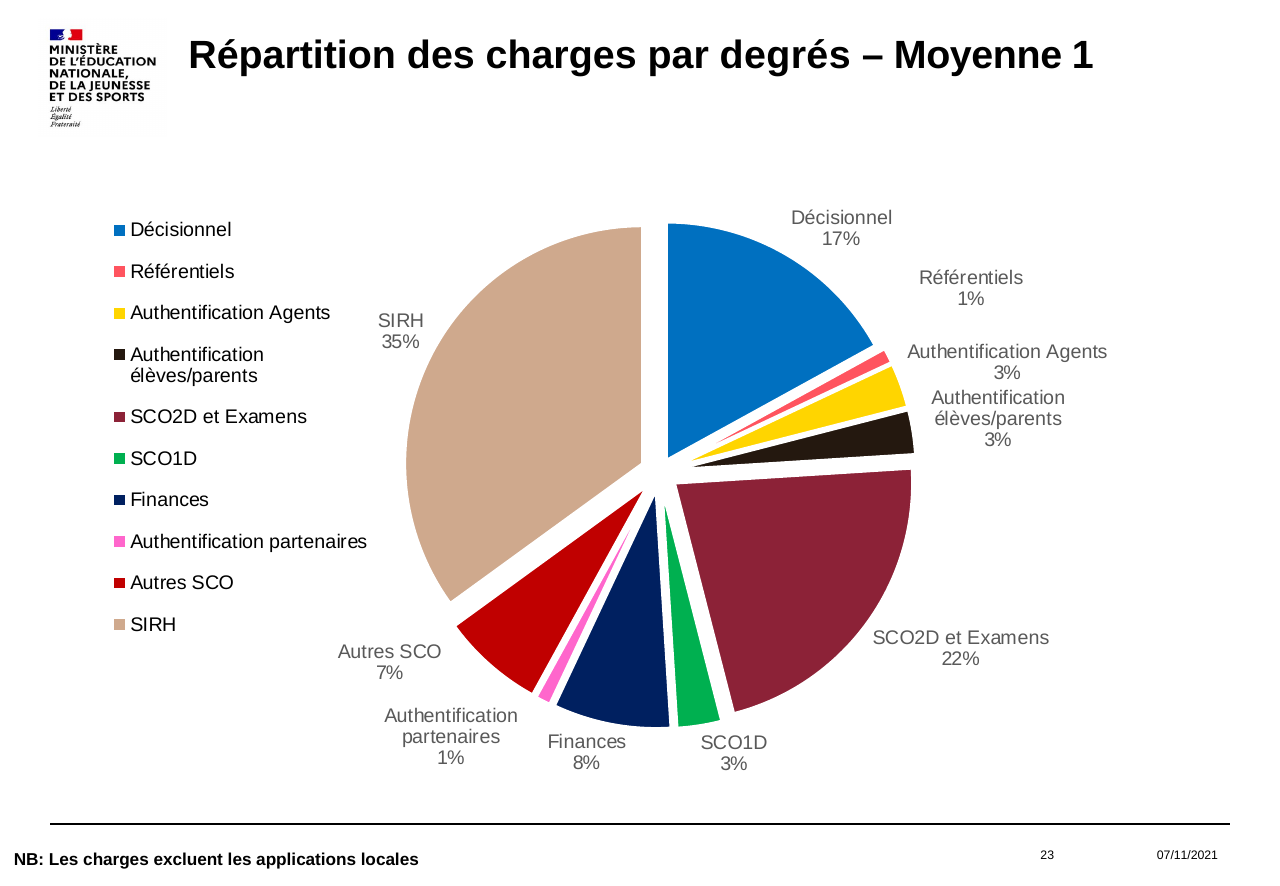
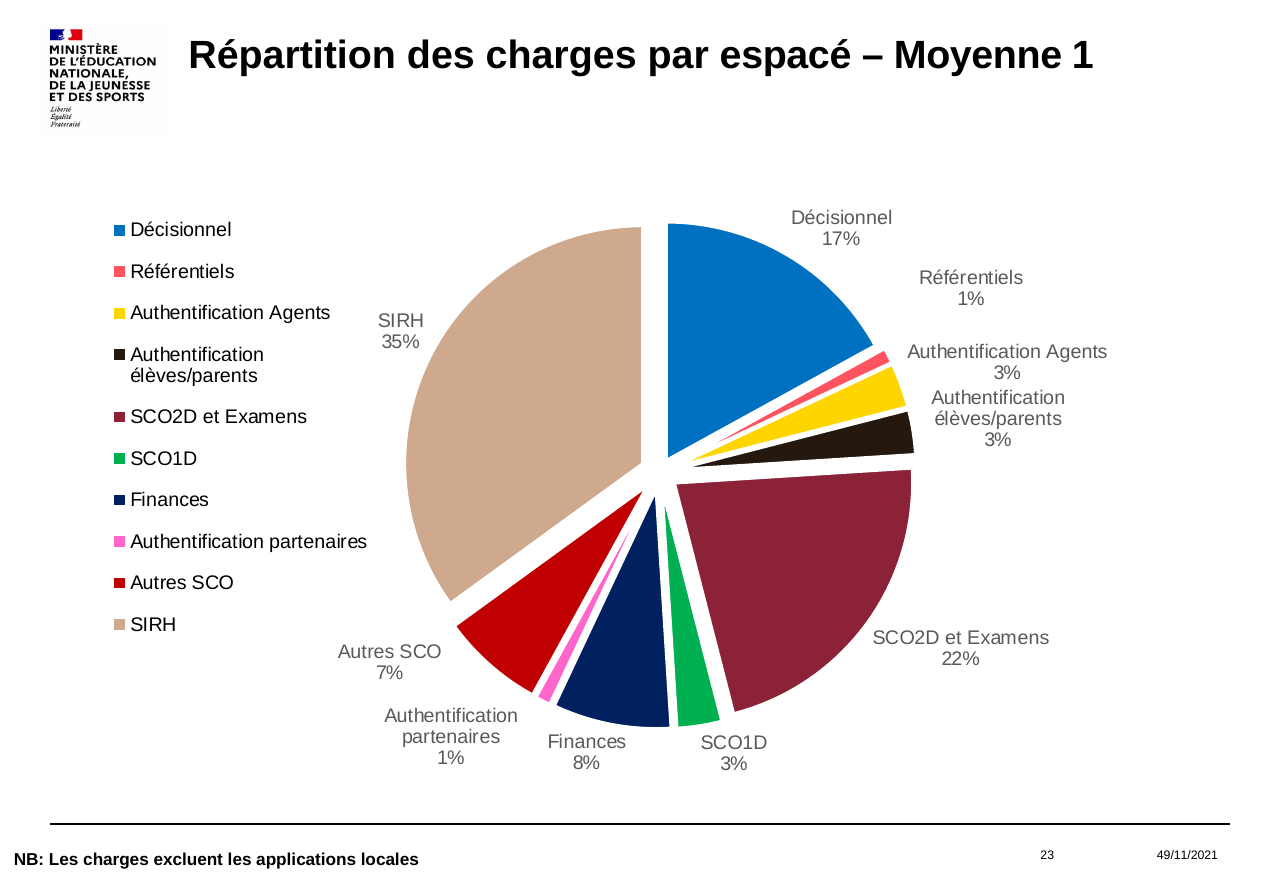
degrés: degrés -> espacé (786, 55)
07/11/2021: 07/11/2021 -> 49/11/2021 (1187, 856)
